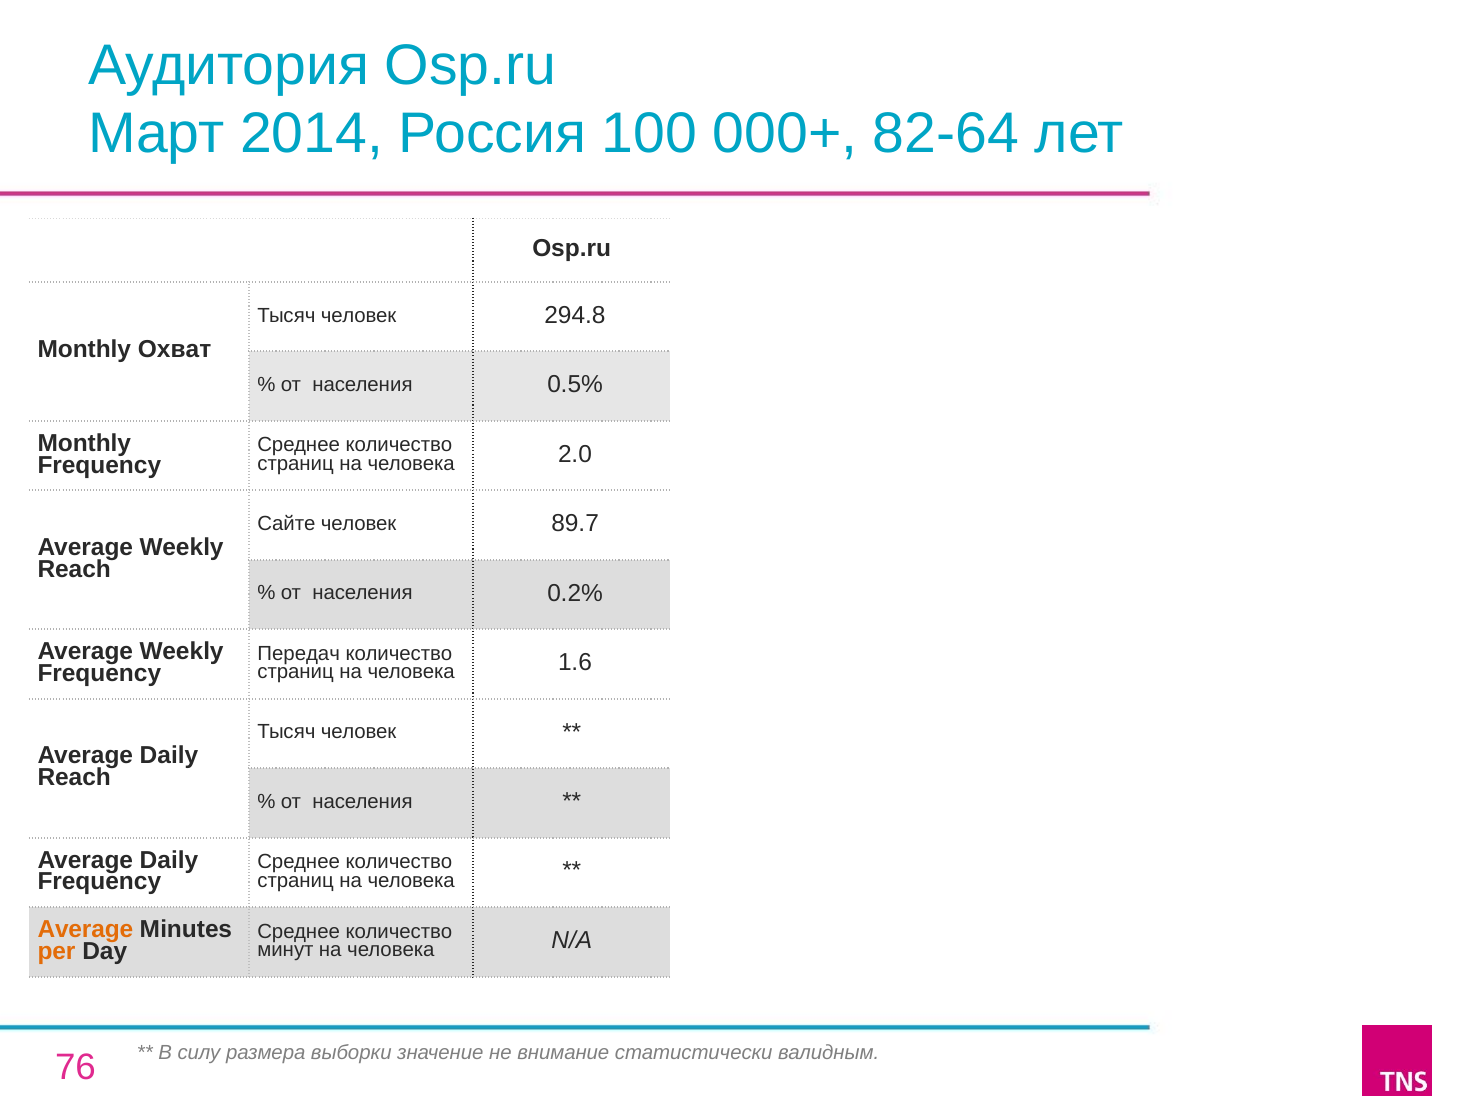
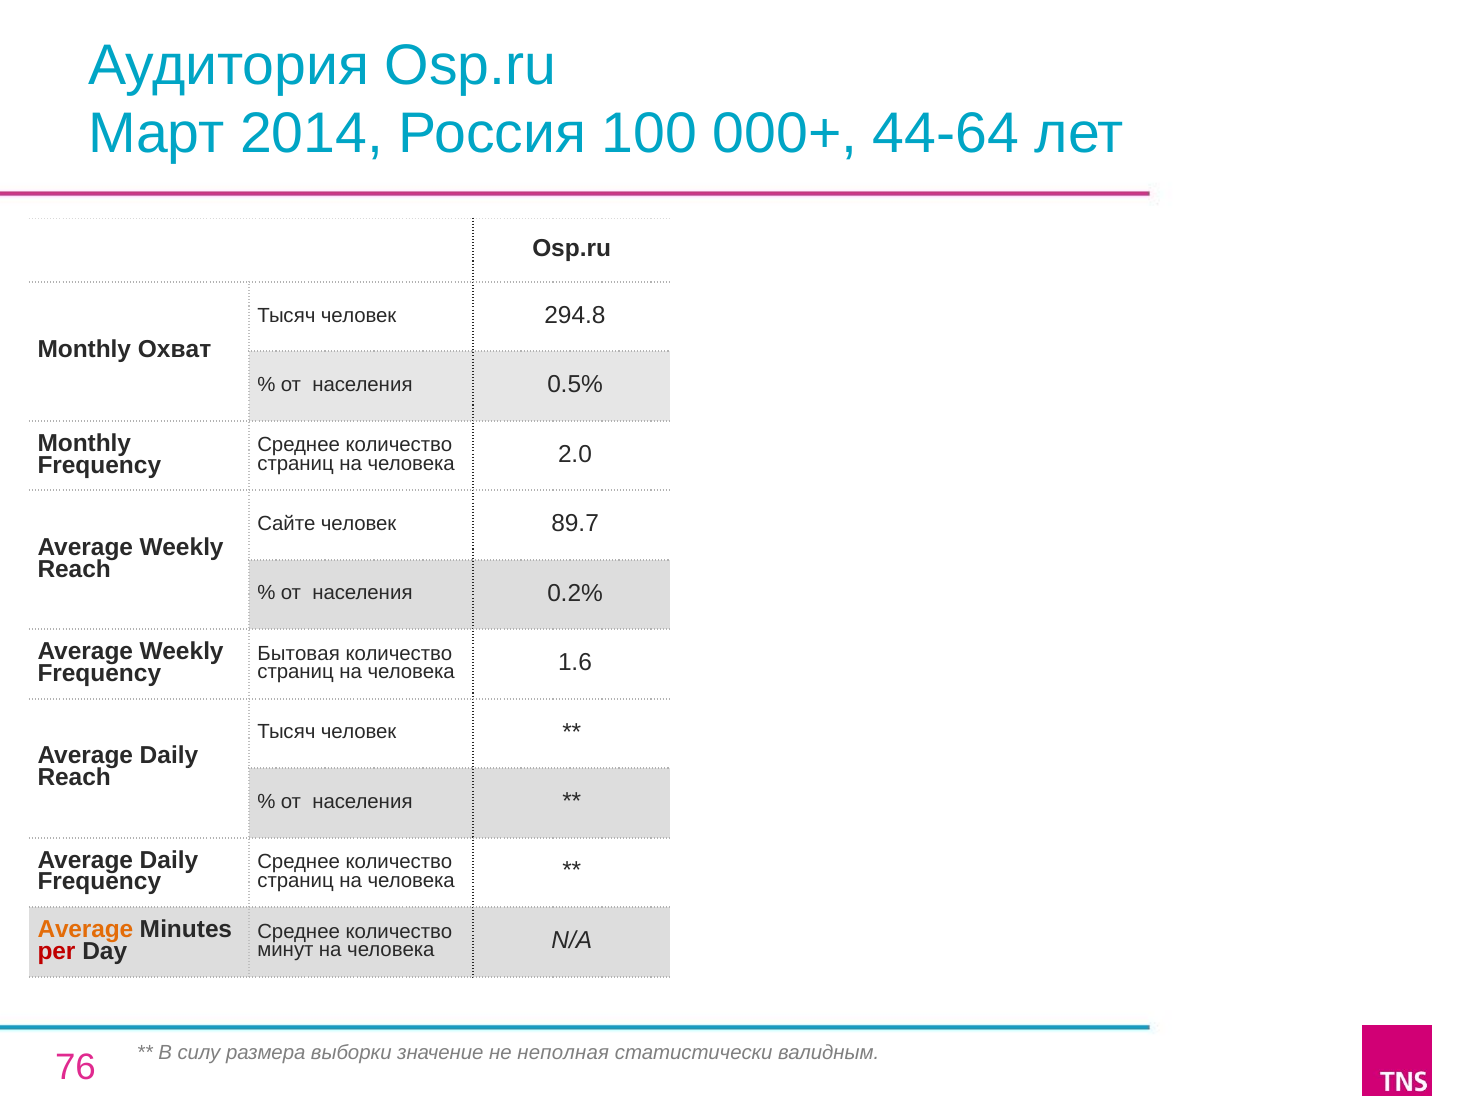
82-64: 82-64 -> 44-64 (946, 134)
Передач: Передач -> Бытовая (299, 653)
per colour: orange -> red (56, 951)
внимание: внимание -> неполная (563, 1052)
